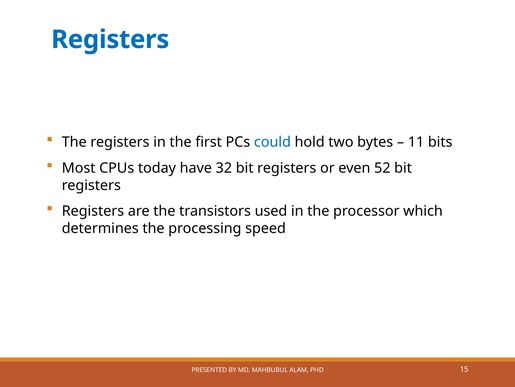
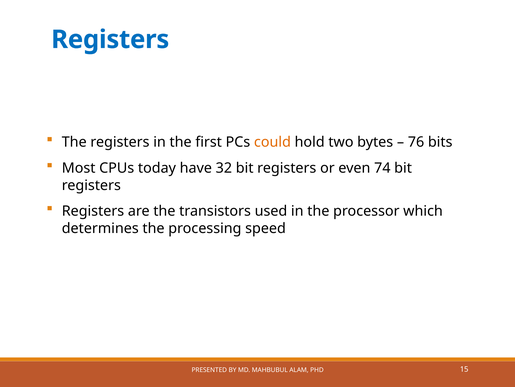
could colour: blue -> orange (272, 142)
11: 11 -> 76 (416, 142)
52: 52 -> 74 (382, 168)
